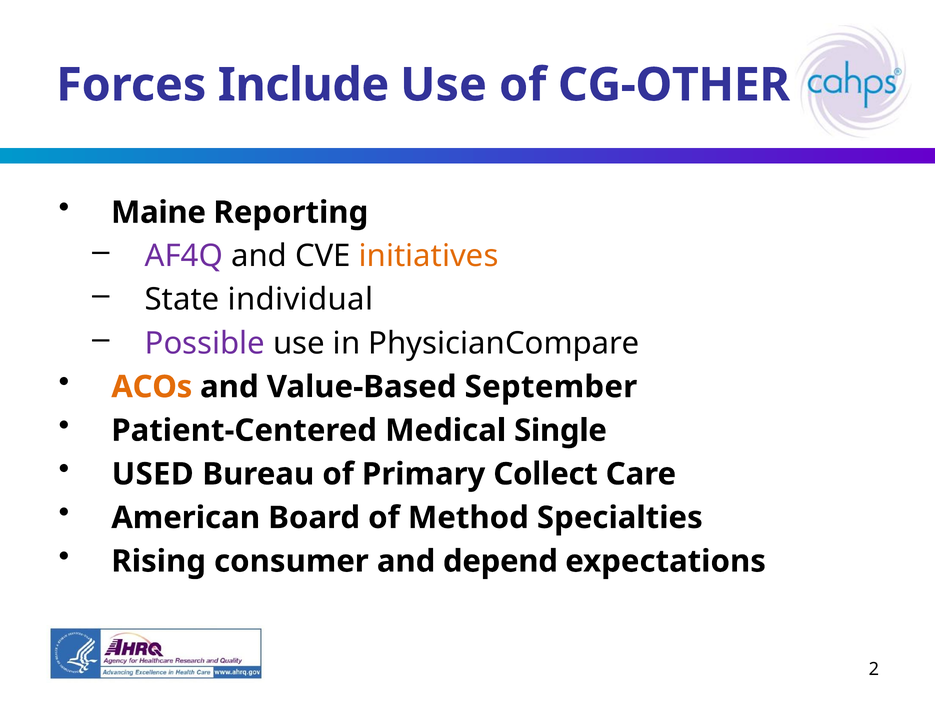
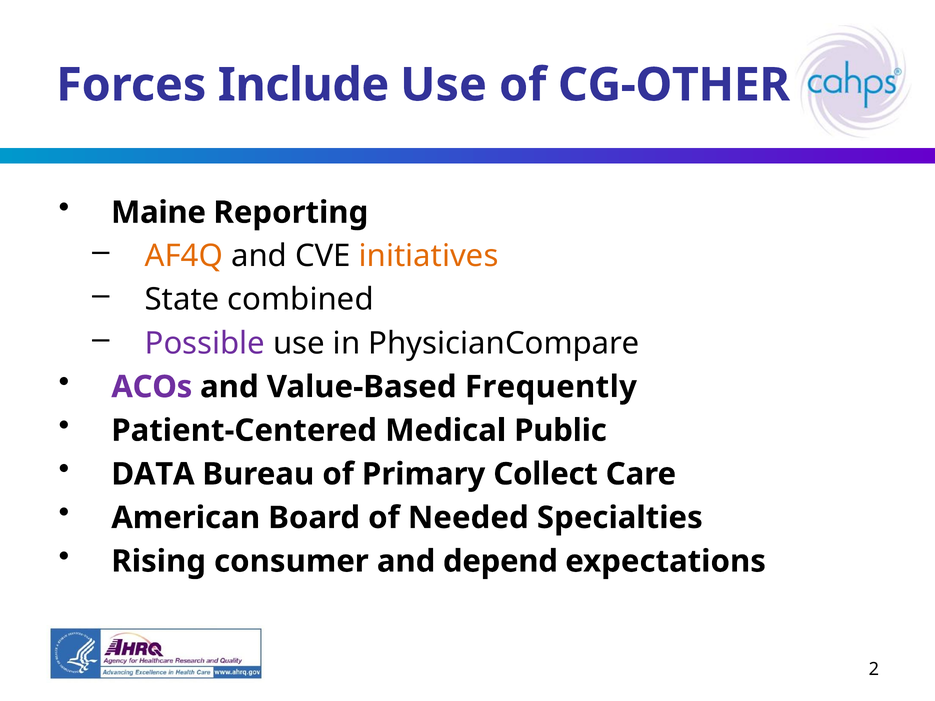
AF4Q colour: purple -> orange (184, 256)
individual: individual -> combined (301, 300)
ACOs colour: orange -> purple (152, 387)
September: September -> Frequently (551, 387)
Single: Single -> Public (560, 431)
USED: USED -> DATA (153, 474)
Method: Method -> Needed (468, 518)
